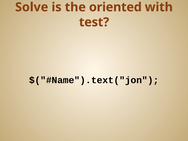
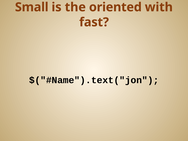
Solve: Solve -> Small (32, 7)
test: test -> fast (94, 22)
